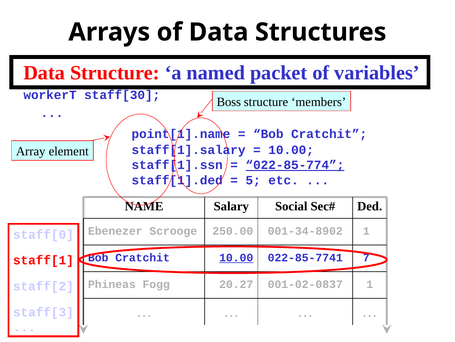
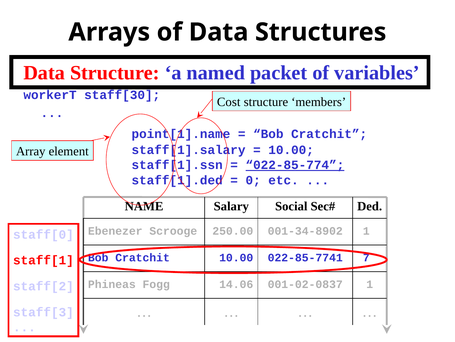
Boss: Boss -> Cost (229, 102)
5: 5 -> 0 (253, 180)
10.00 underline: present -> none (236, 257)
20.27: 20.27 -> 14.06 (236, 284)
